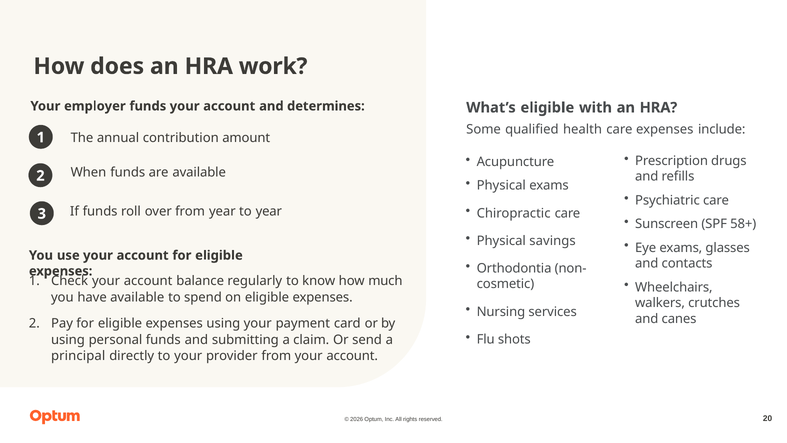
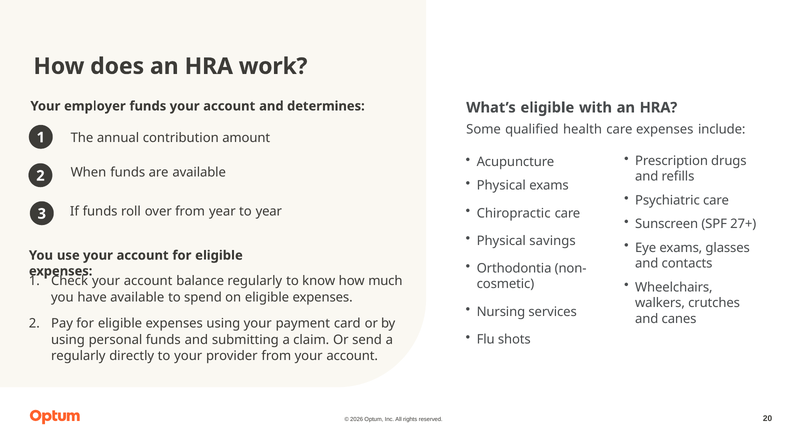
58+: 58+ -> 27+ (743, 224)
principal: principal -> regularly (78, 356)
